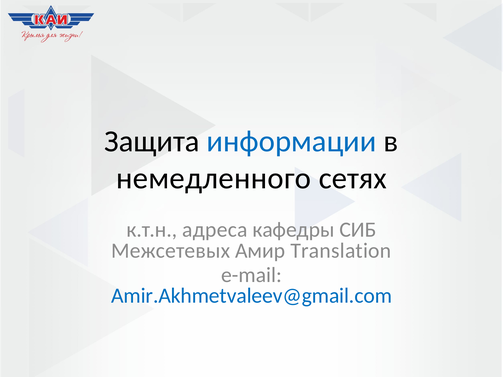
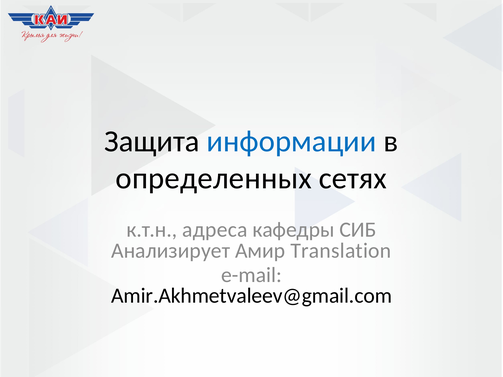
немедленного: немедленного -> определенных (214, 178)
Межсетевых: Межсетевых -> Анализирует (171, 251)
Amir.Akhmetvaleev@gmail.com colour: blue -> black (252, 296)
